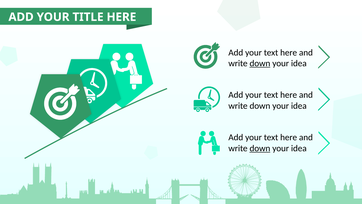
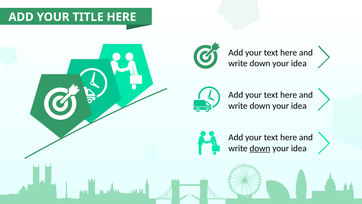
down underline: present -> none (260, 63)
